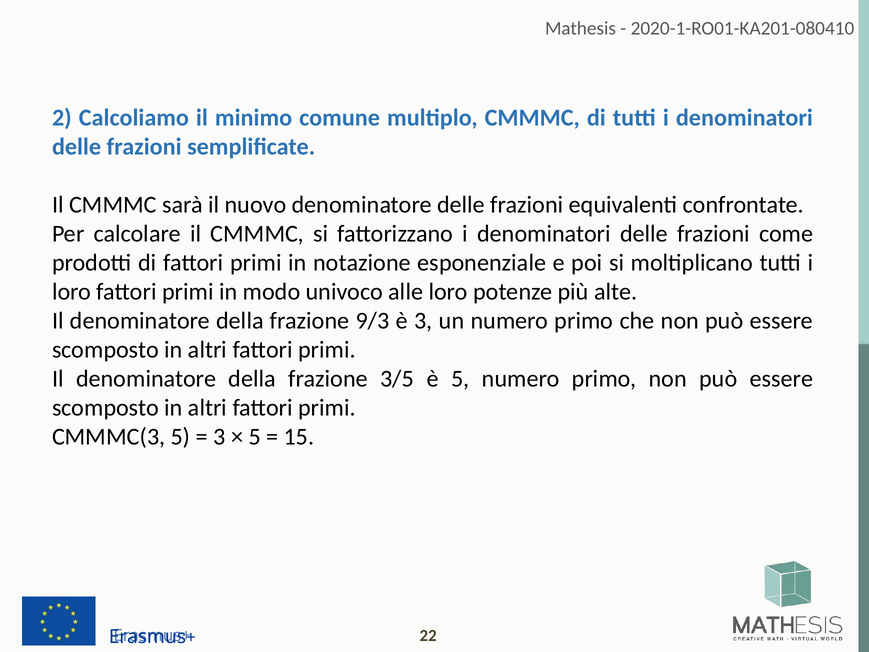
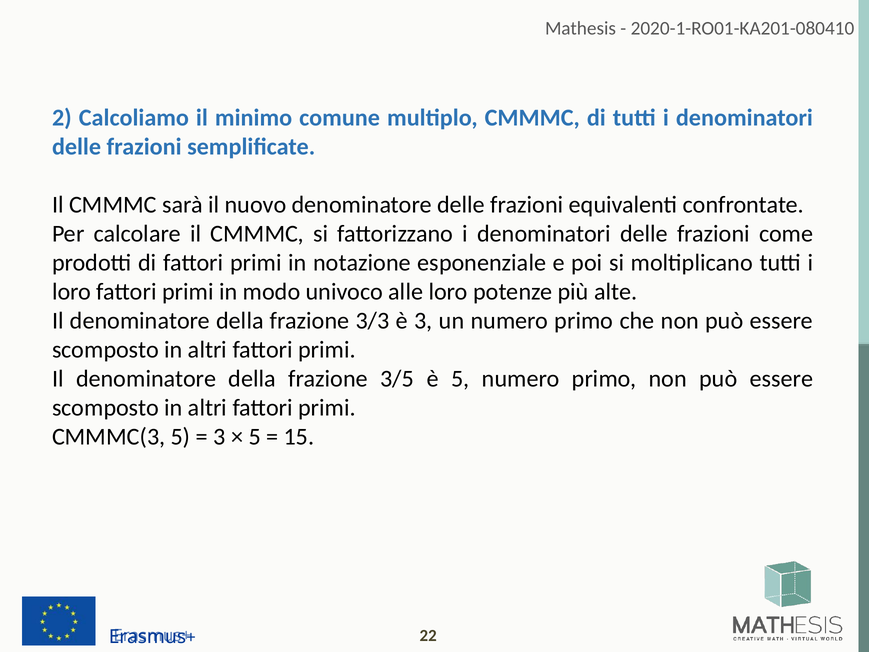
9/3: 9/3 -> 3/3 (373, 321)
